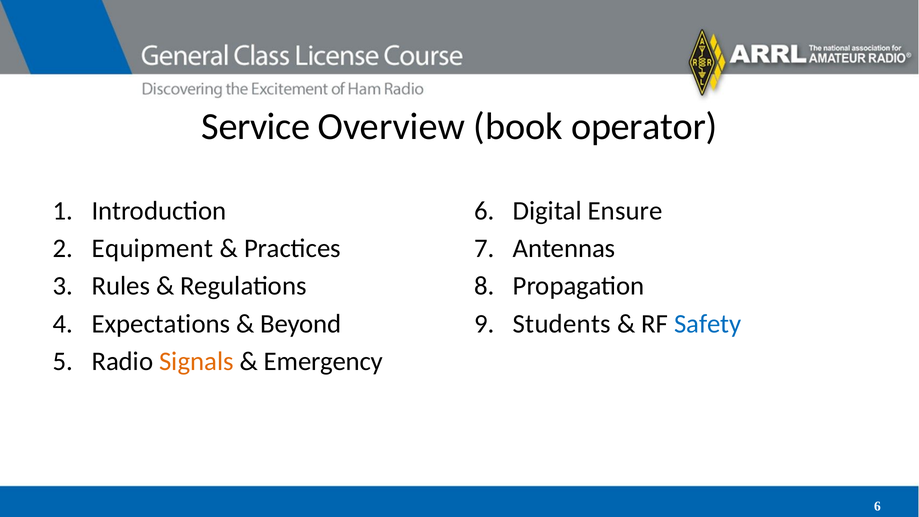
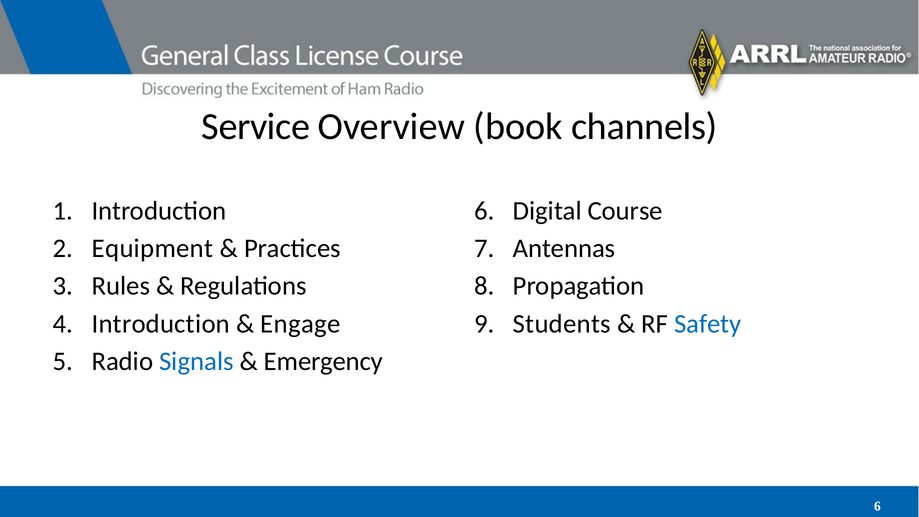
operator: operator -> channels (644, 127)
Ensure: Ensure -> Course (625, 211)
Expectations: Expectations -> Introduction (161, 324)
Beyond: Beyond -> Engage (300, 324)
Signals colour: orange -> blue (196, 361)
